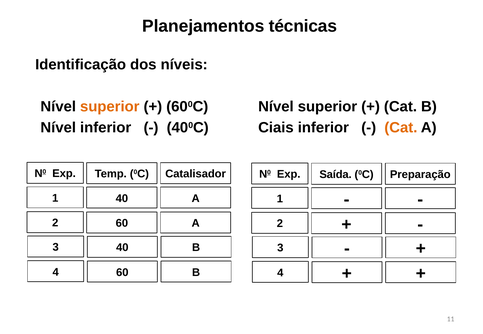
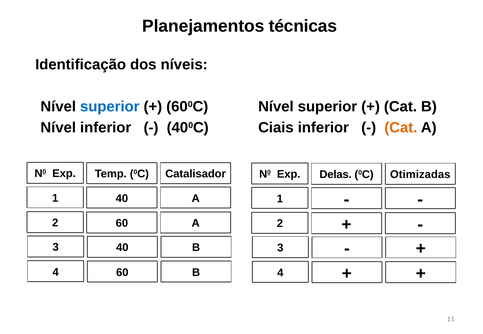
superior colour: orange -> blue (110, 107)
Saída: Saída -> Delas (336, 175)
Preparação: Preparação -> Otimizadas (420, 175)
